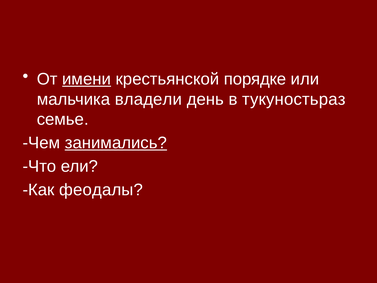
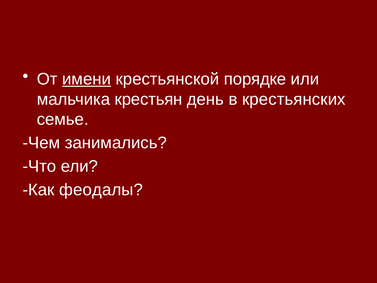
владели: владели -> крестьян (149, 99)
тукуностьраз: тукуностьраз -> крестьянских (294, 99)
занимались underline: present -> none (116, 143)
